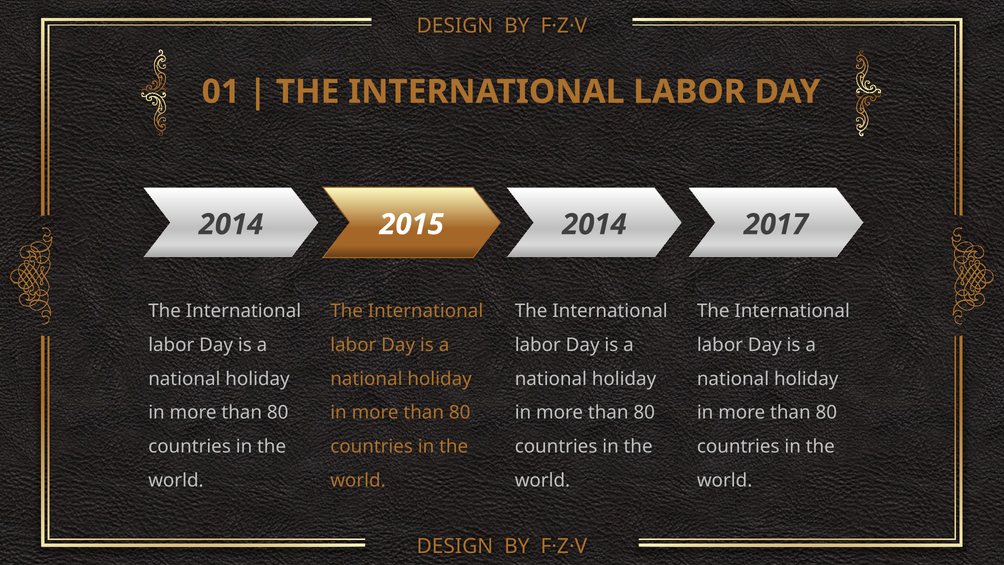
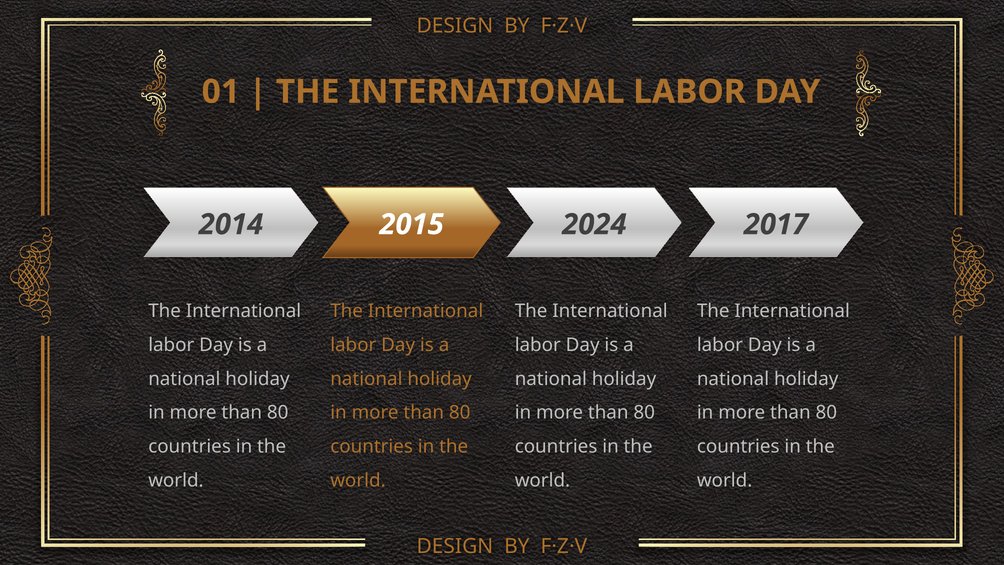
2014 2014: 2014 -> 2024 (594, 224)
